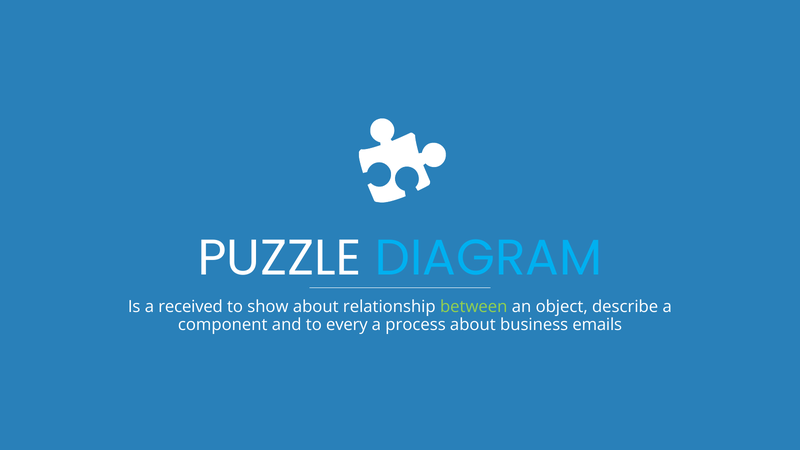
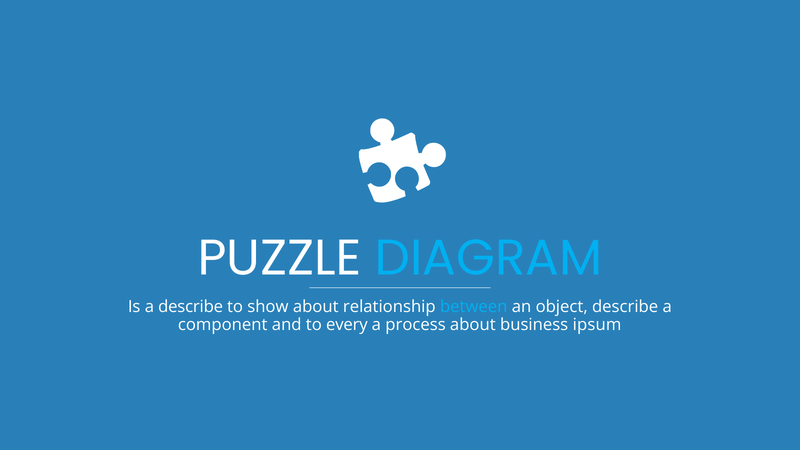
a received: received -> describe (191, 307)
between colour: light green -> light blue (474, 307)
emails: emails -> ipsum (597, 325)
